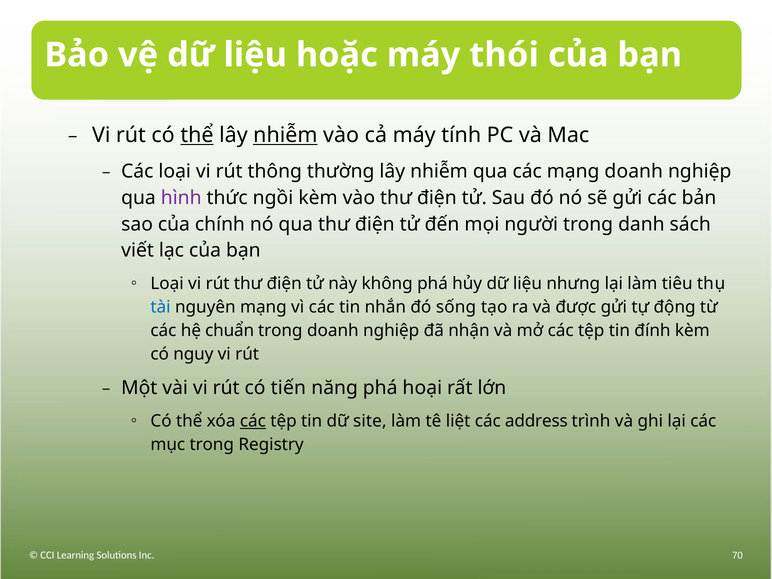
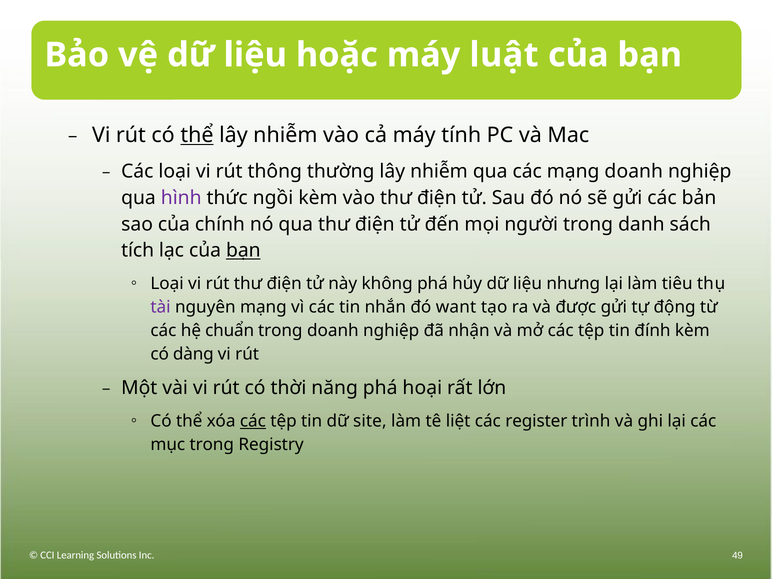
thói: thói -> luật (504, 55)
nhiễm underline: present -> none (285, 135)
viết: viết -> tích (138, 251)
bạn underline: none -> present (243, 251)
tài colour: blue -> purple (161, 307)
sống: sống -> want (456, 307)
nguy: nguy -> dàng (193, 354)
tiến: tiến -> thời (288, 388)
address: address -> register (536, 421)
70: 70 -> 49 (738, 555)
